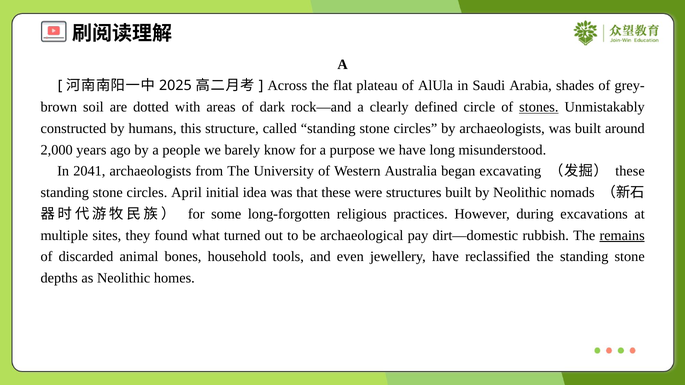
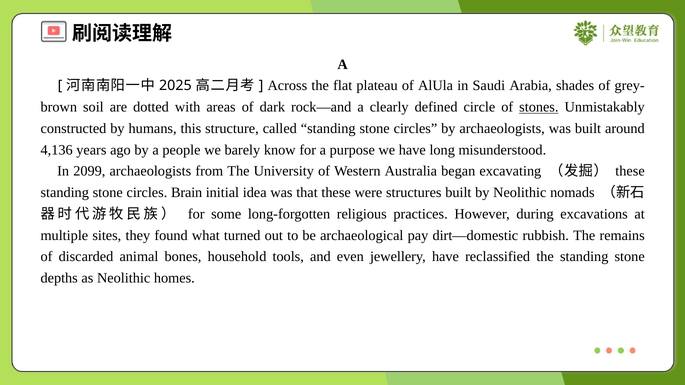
2,000: 2,000 -> 4,136 (57, 150)
2041: 2041 -> 2099 (89, 171)
April: April -> Brain (187, 193)
remains underline: present -> none (622, 236)
